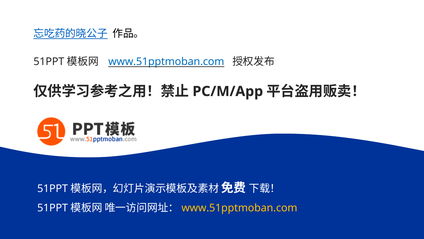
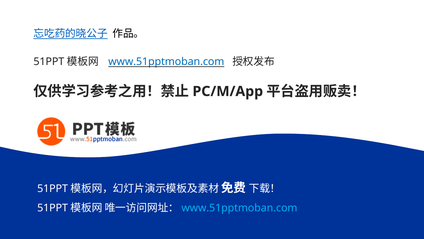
www.51pptmoban.com colour: yellow -> light blue (239, 208)
